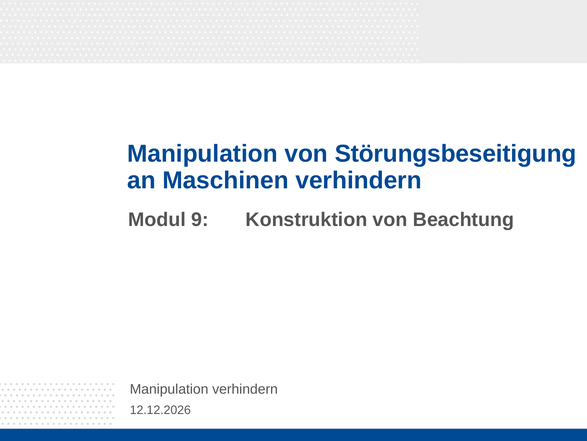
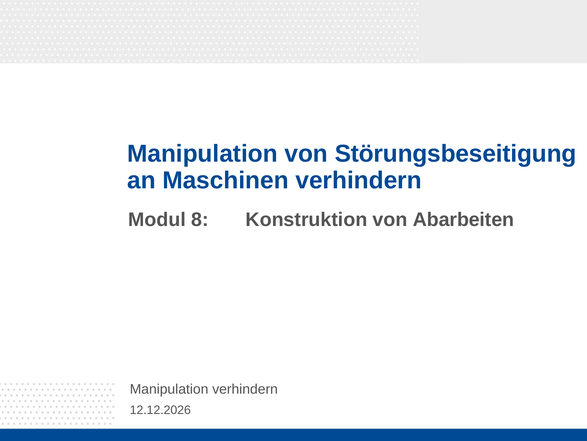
9: 9 -> 8 (200, 219)
Beachtung: Beachtung -> Abarbeiten (463, 219)
